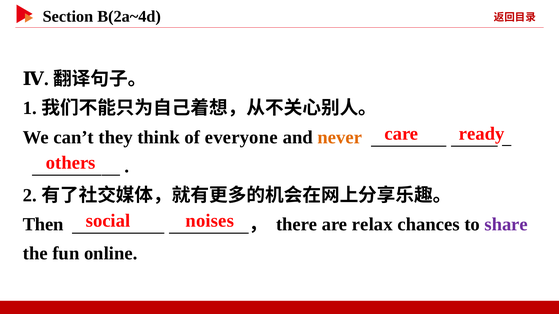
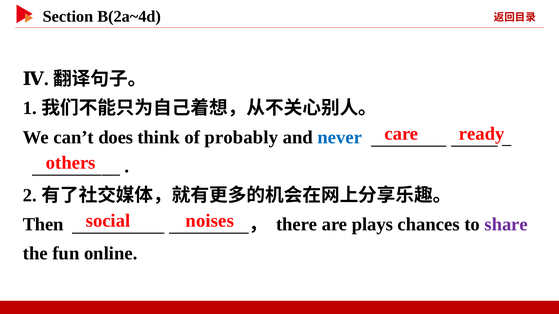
they: they -> does (116, 137)
everyone: everyone -> probably (241, 137)
never colour: orange -> blue (340, 137)
relax: relax -> plays (372, 225)
